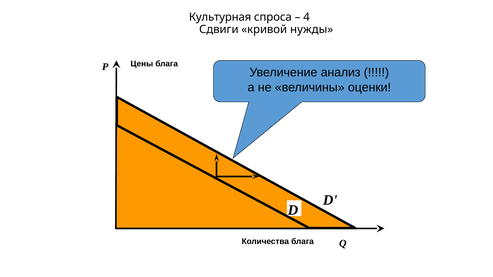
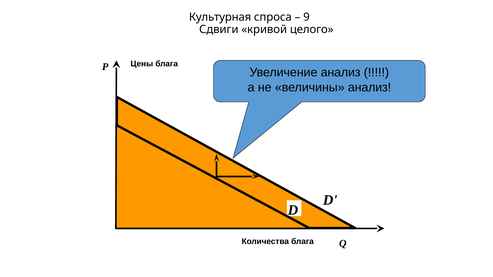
4: 4 -> 9 (306, 17)
нужды: нужды -> целого (312, 29)
величины оценки: оценки -> анализ (370, 87)
